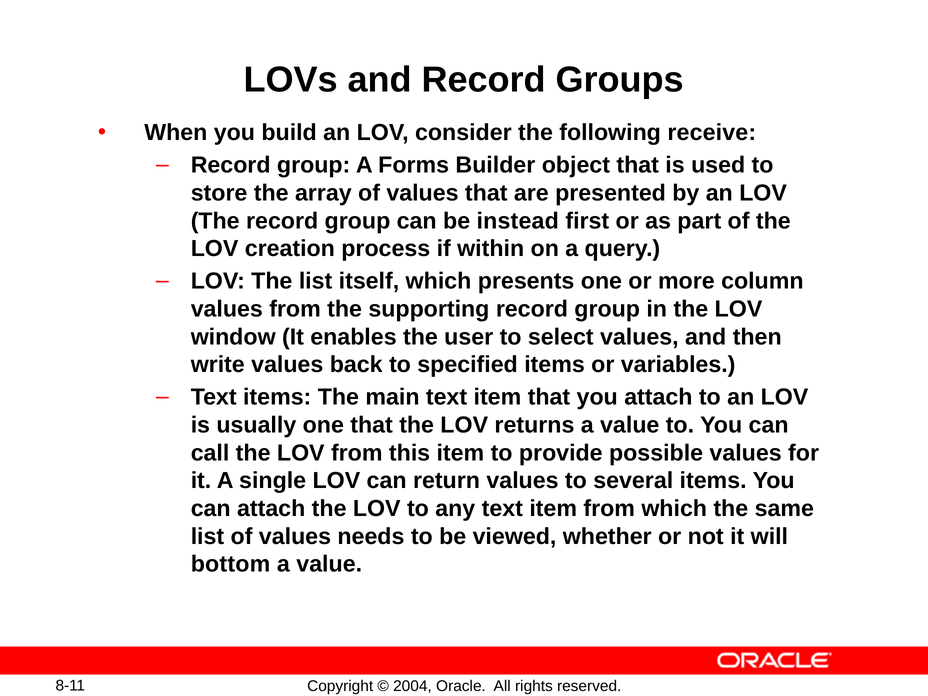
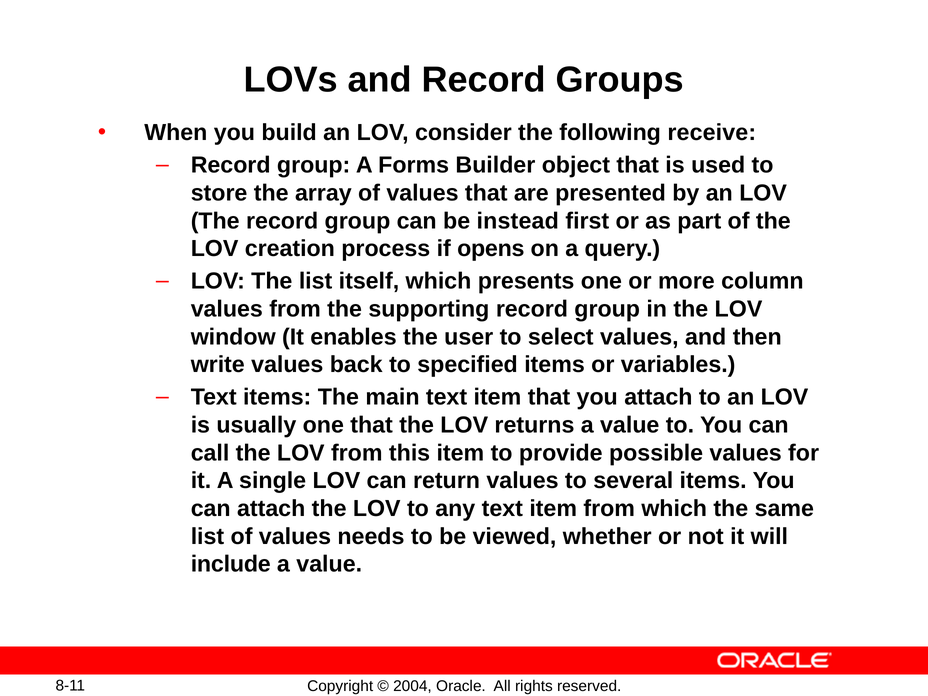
within: within -> opens (491, 249)
bottom: bottom -> include (231, 564)
